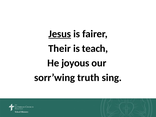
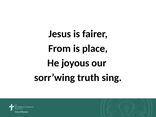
Jesus underline: present -> none (60, 34)
Their: Their -> From (60, 48)
teach: teach -> place (95, 48)
